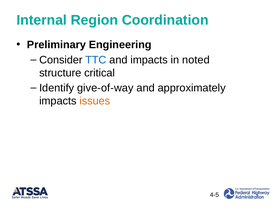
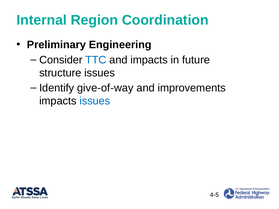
noted: noted -> future (196, 60)
structure critical: critical -> issues (100, 73)
approximately: approximately -> improvements (192, 88)
issues colour: orange -> blue (95, 101)
